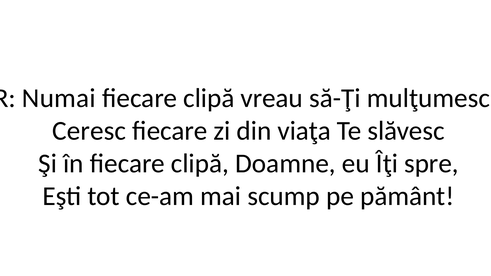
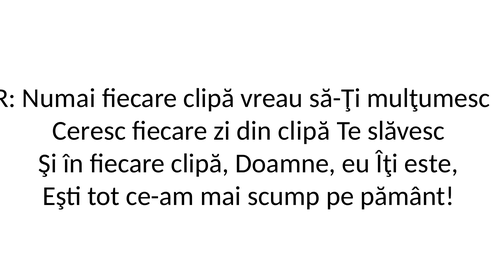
din viaţa: viaţa -> clipă (304, 131)
spre: spre -> este (431, 164)
